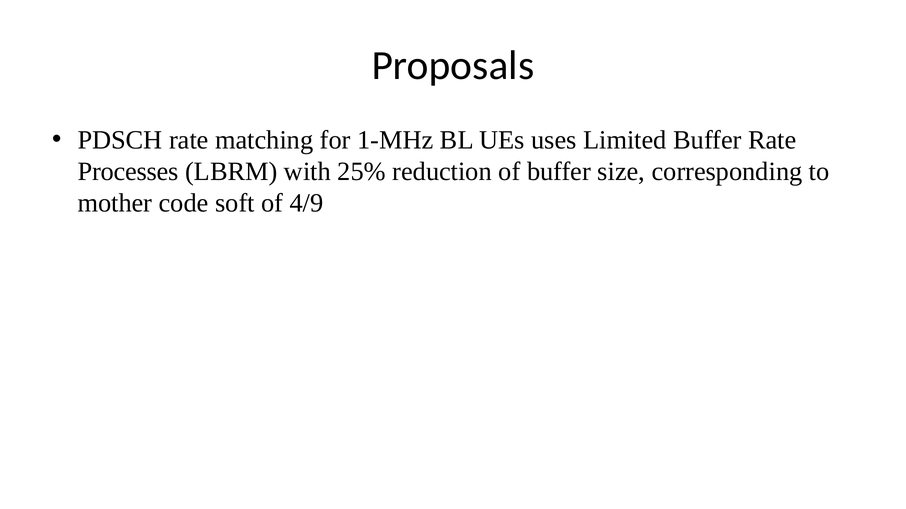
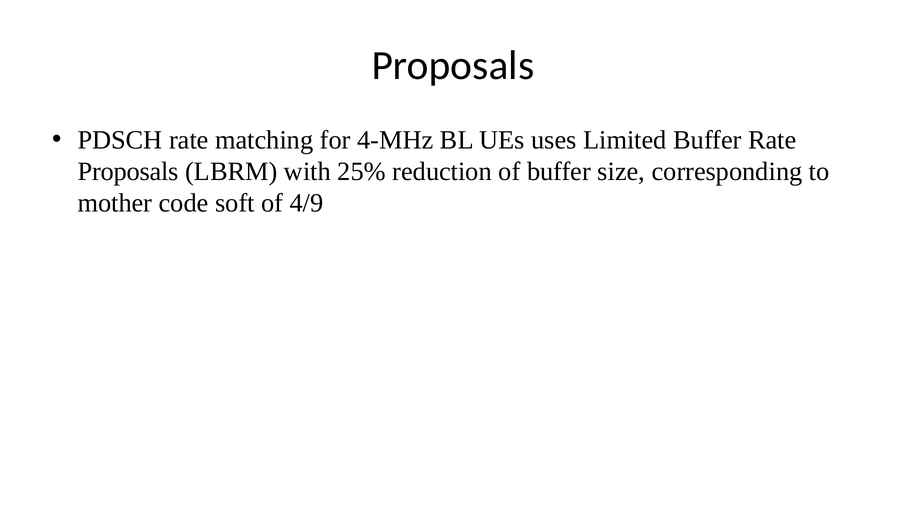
1-MHz: 1-MHz -> 4-MHz (395, 140)
Processes: Processes -> Proposals (128, 172)
